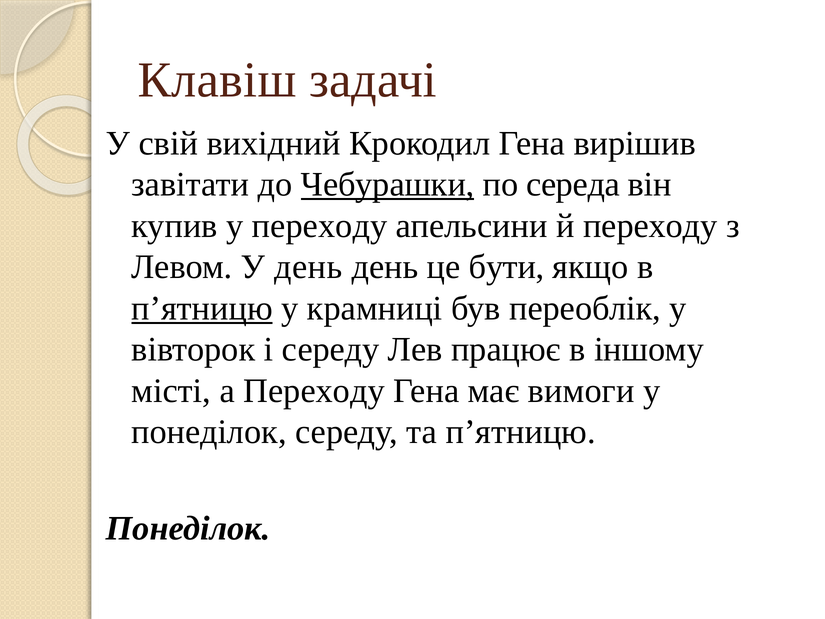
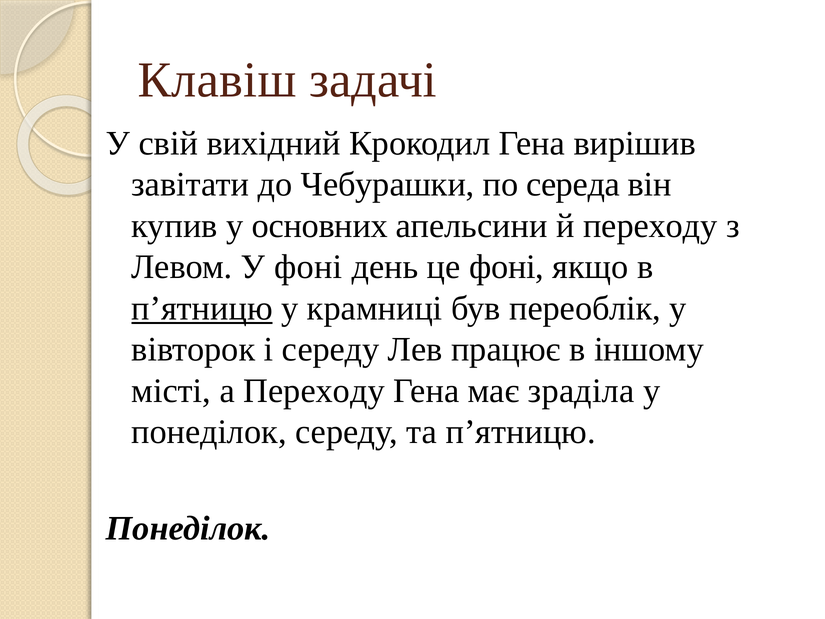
Чебурашки underline: present -> none (388, 184)
у переходу: переходу -> основних (320, 226)
У день: день -> фоні (308, 267)
це бути: бути -> фоні (507, 267)
вимоги: вимоги -> зраділа (581, 391)
